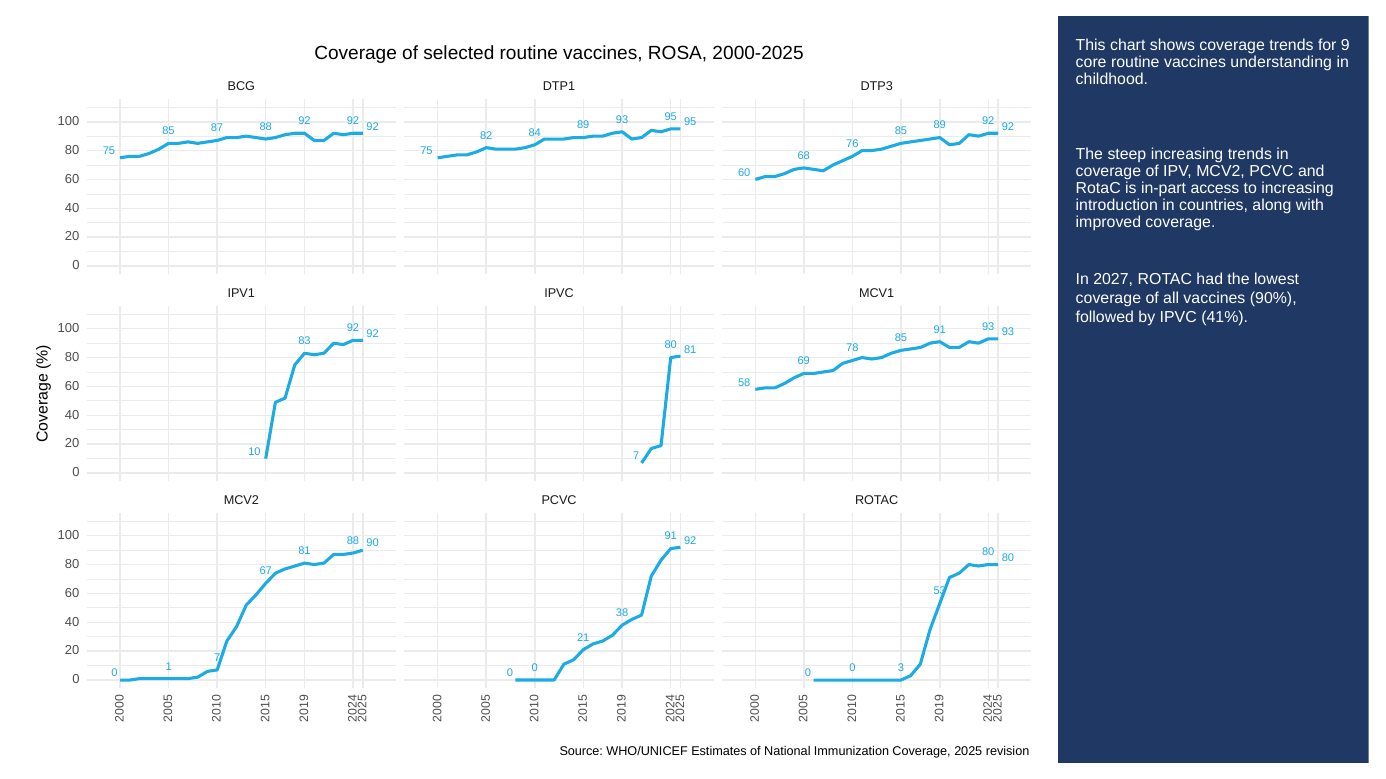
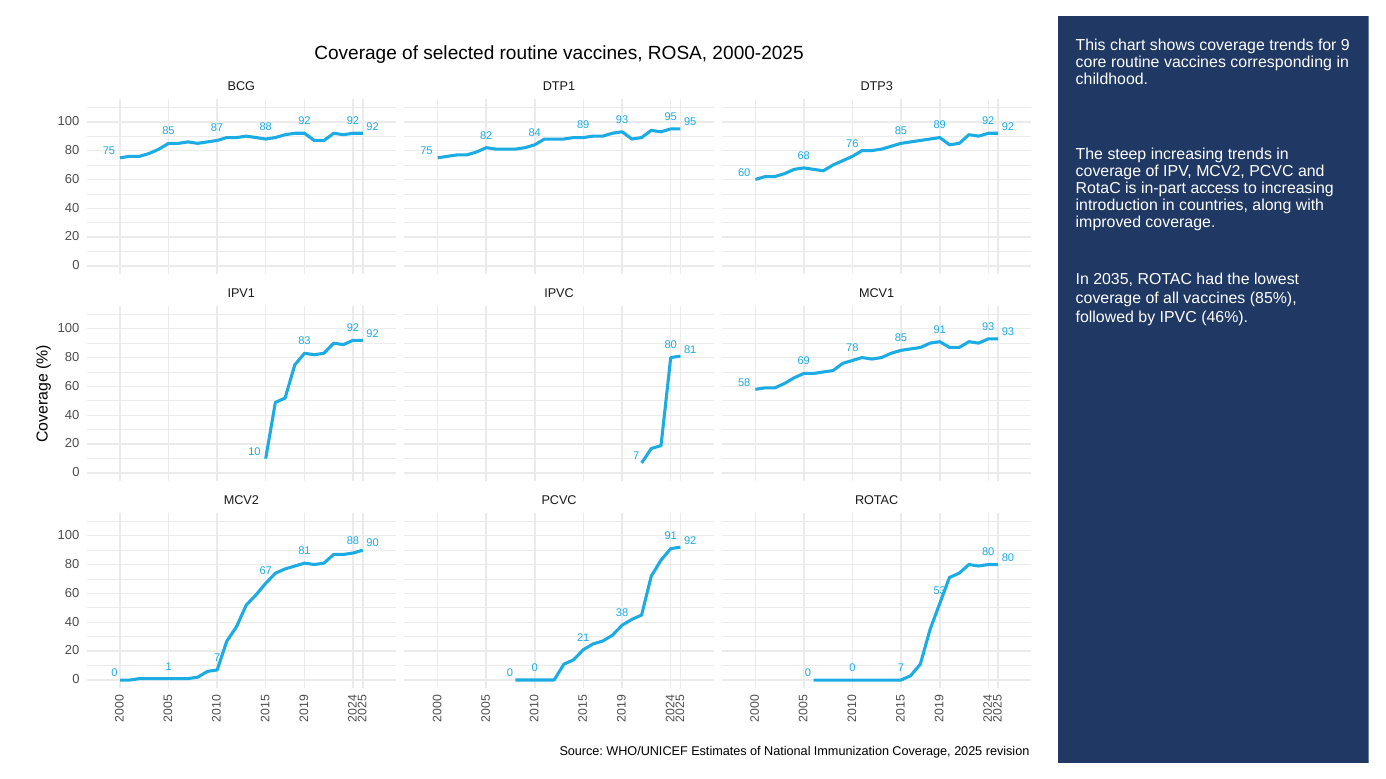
understanding: understanding -> corresponding (1281, 62)
2027: 2027 -> 2035 (1113, 280)
90%: 90% -> 85% (1273, 299)
41%: 41% -> 46% (1225, 318)
0 3: 3 -> 7 (901, 668)
